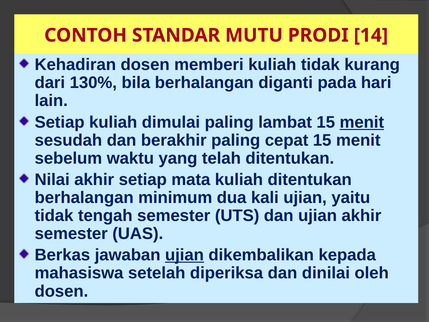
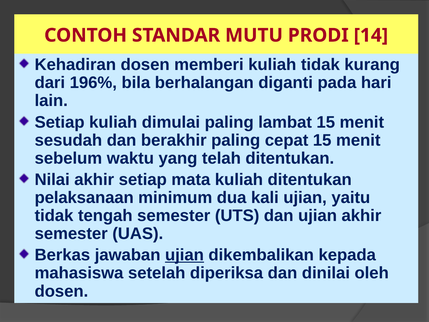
130%: 130% -> 196% (93, 83)
menit underline: present -> none (362, 122)
berhalangan: berhalangan -> pelaksanaan (84, 197)
